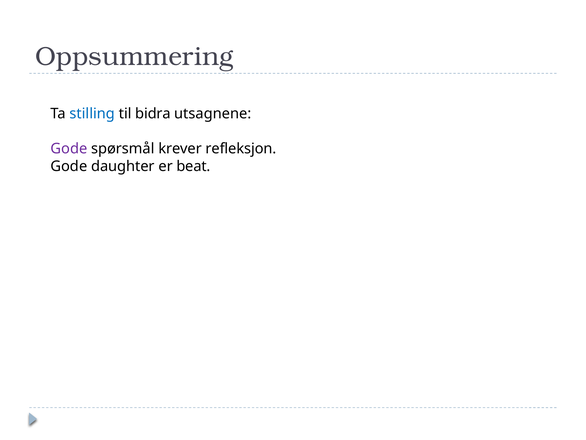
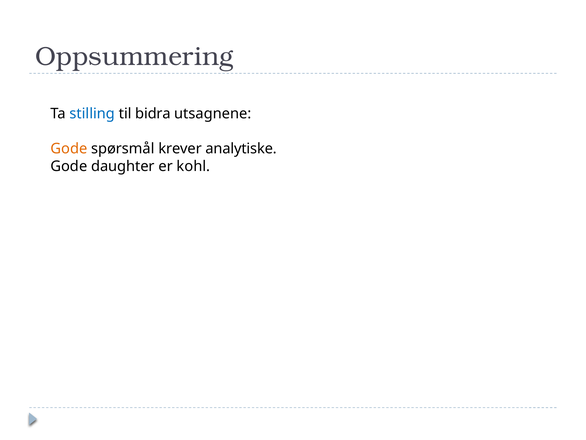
Gode colour: purple -> orange (69, 149)
refleksjon: refleksjon -> analytiske (241, 149)
beat: beat -> kohl (193, 166)
